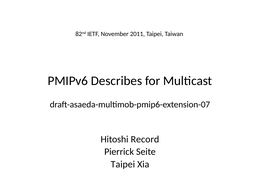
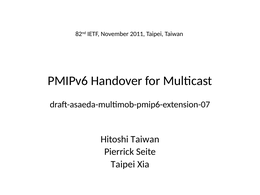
Describes: Describes -> Handover (117, 81)
Hitoshi Record: Record -> Taiwan (145, 139)
